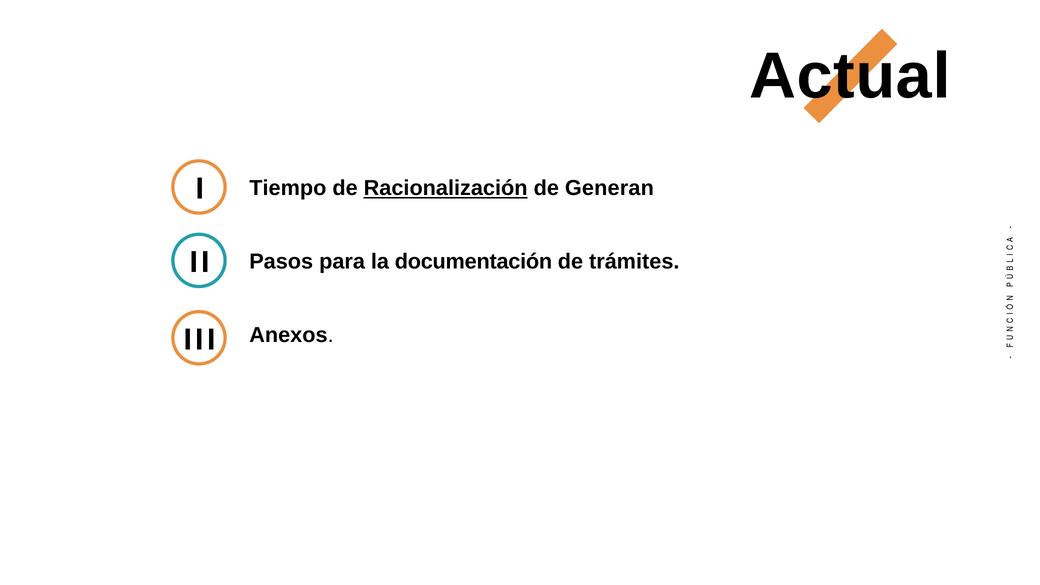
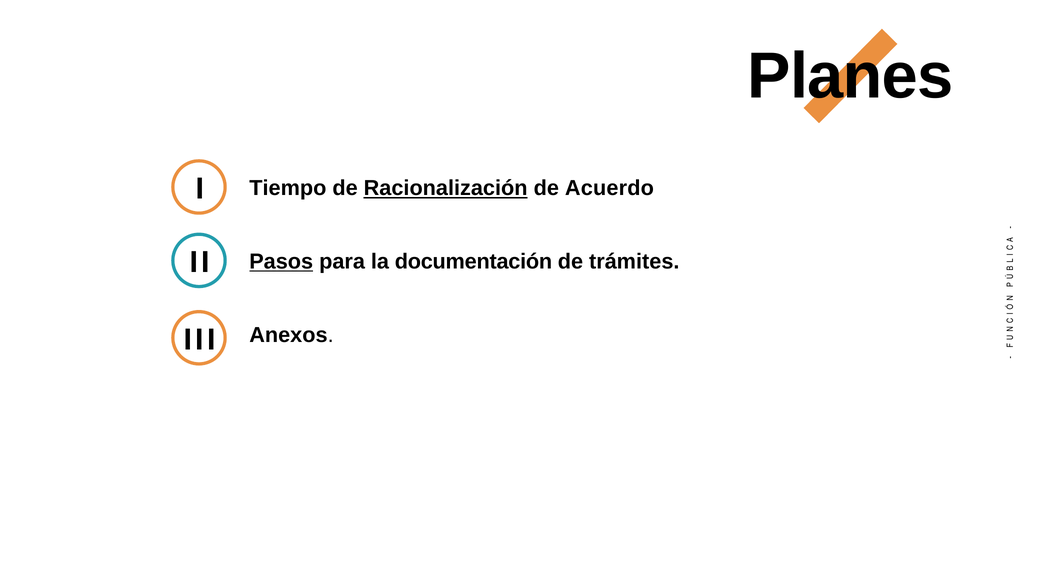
Actual: Actual -> Planes (851, 76)
Generan: Generan -> Acuerdo (609, 188)
Pasos underline: none -> present (281, 262)
